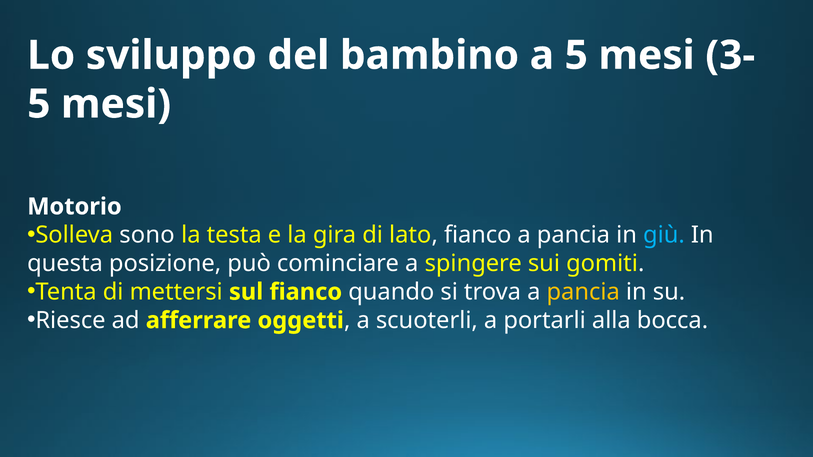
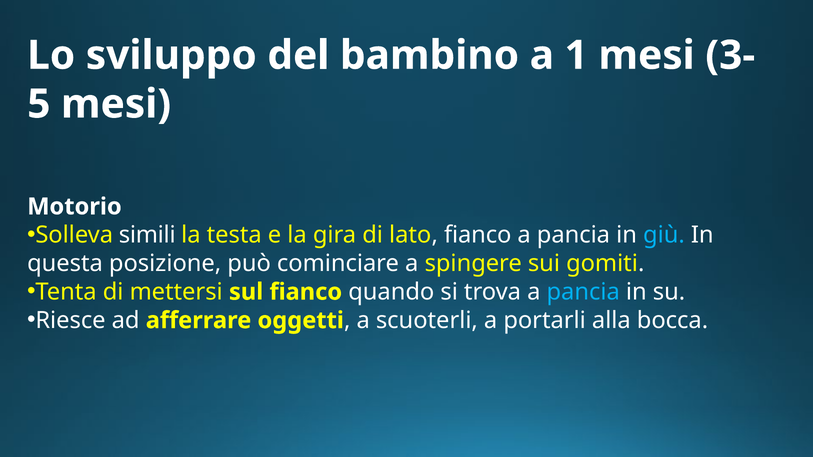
a 5: 5 -> 1 (576, 55)
sono: sono -> simili (147, 235)
pancia colour: yellow -> light blue (583, 292)
